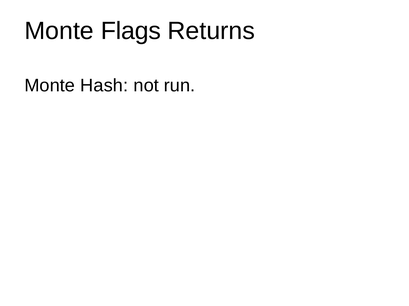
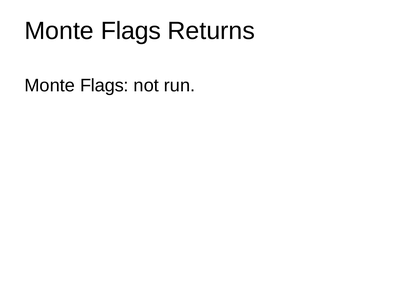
Hash: Hash -> Flags (104, 86)
